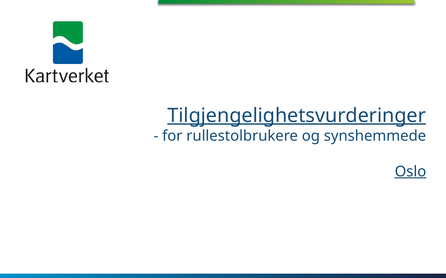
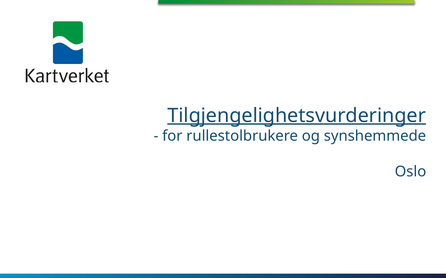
Oslo underline: present -> none (410, 172)
